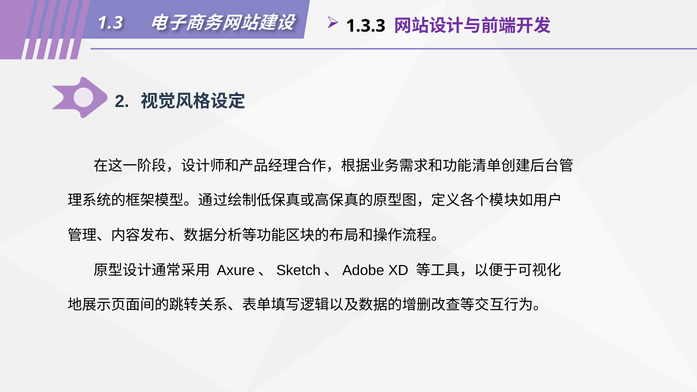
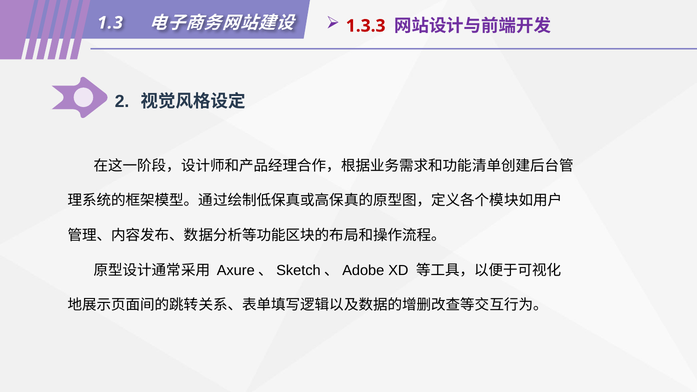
1.3.3 colour: black -> red (366, 26)
